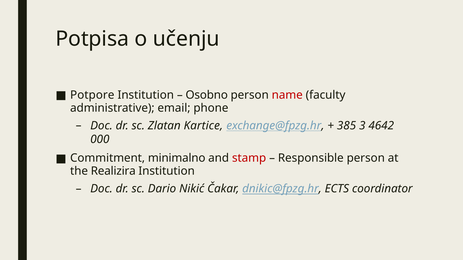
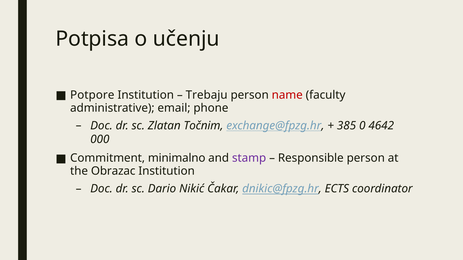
Osobno: Osobno -> Trebaju (207, 95)
Kartice: Kartice -> Točnim (203, 126)
3: 3 -> 0 (362, 126)
stamp colour: red -> purple (249, 158)
Realizira: Realizira -> Obrazac (113, 171)
